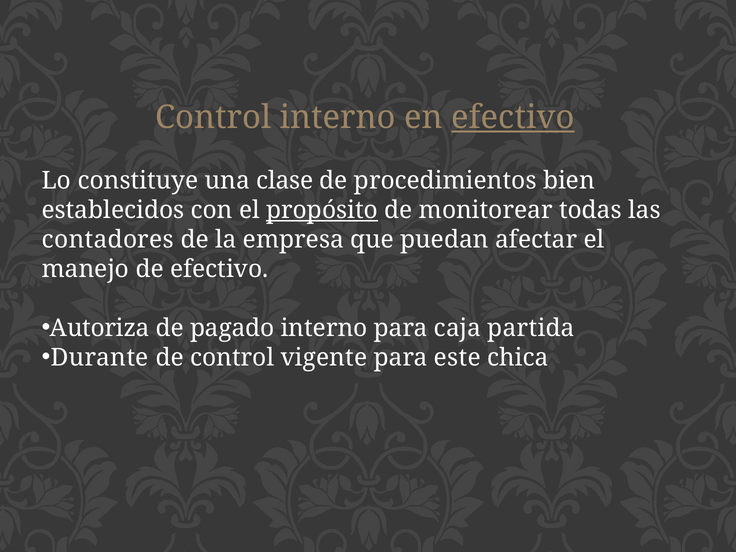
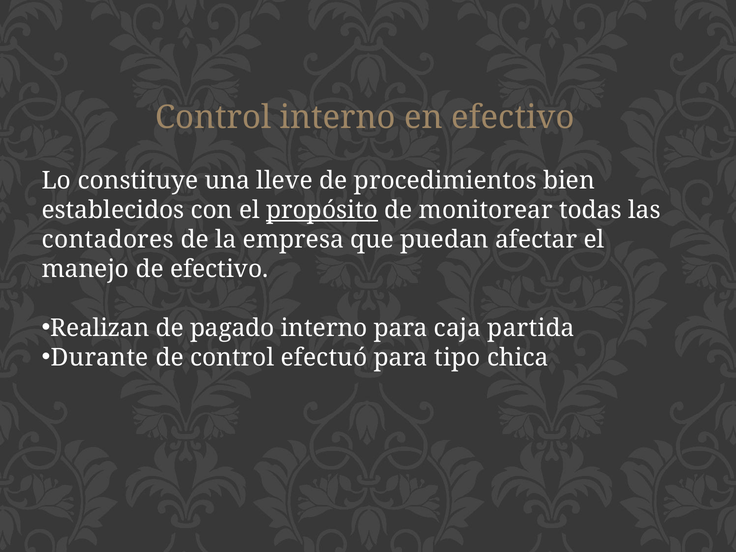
efectivo underline: present -> none (513, 118)
clase: clase -> lleve (285, 181)
Autoriza: Autoriza -> Realizan (100, 328)
vigente: vigente -> efectuó (324, 357)
este: este -> tipo (457, 357)
